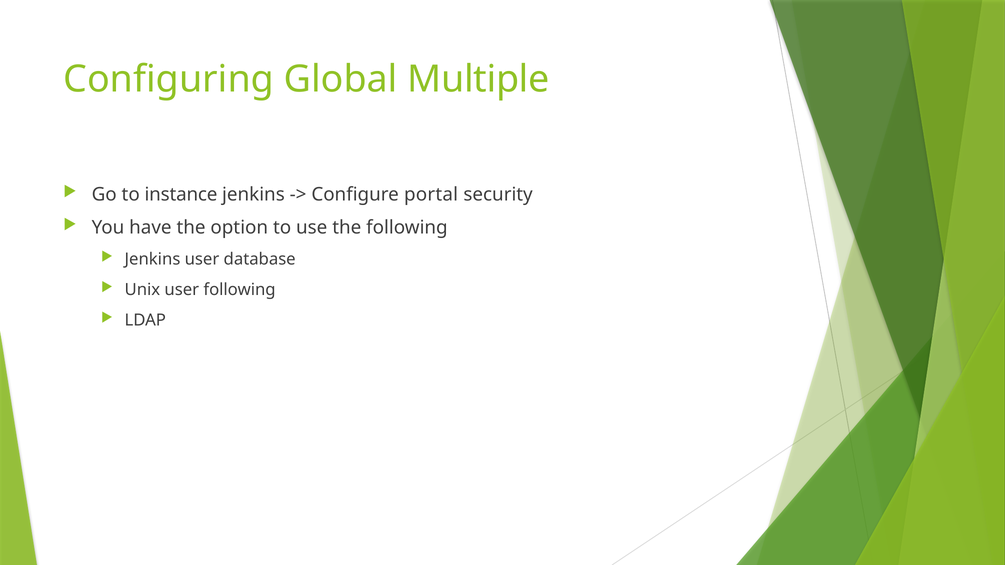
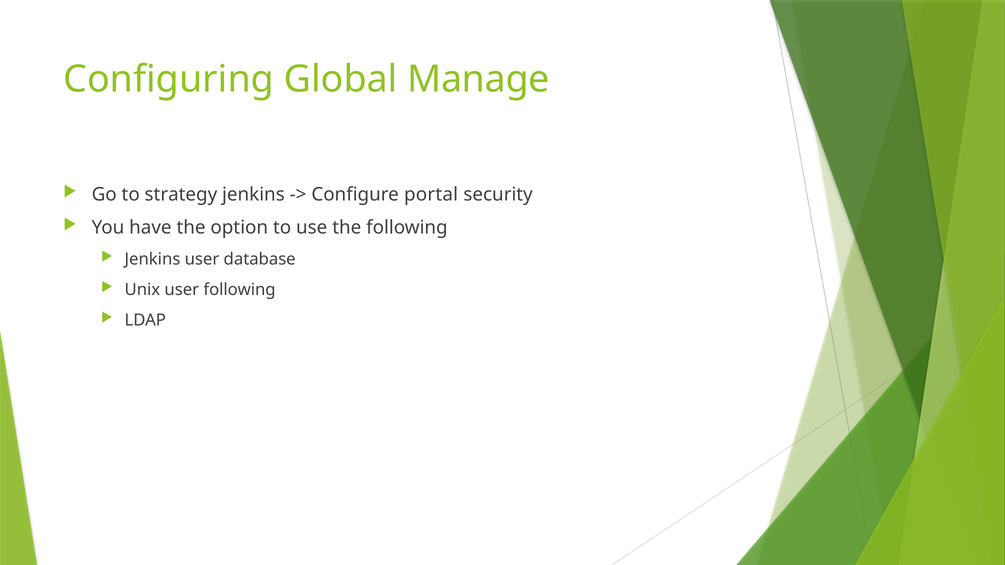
Multiple: Multiple -> Manage (478, 79)
instance: instance -> strategy (181, 195)
